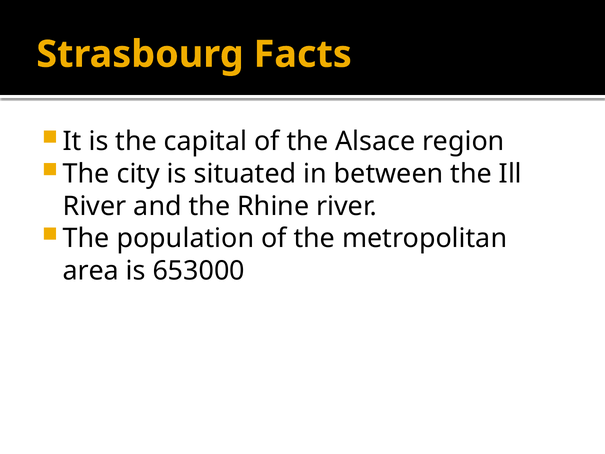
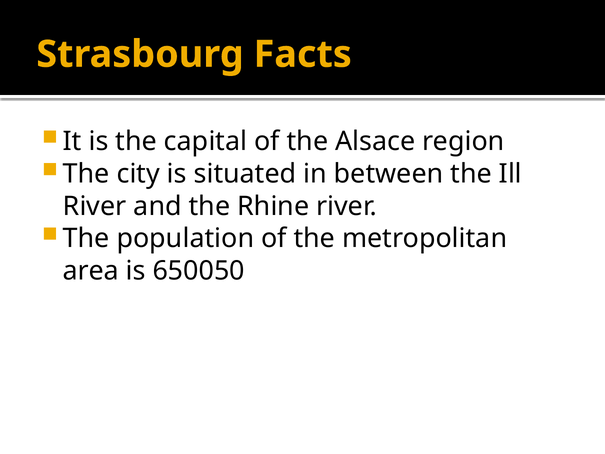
653000: 653000 -> 650050 (199, 271)
